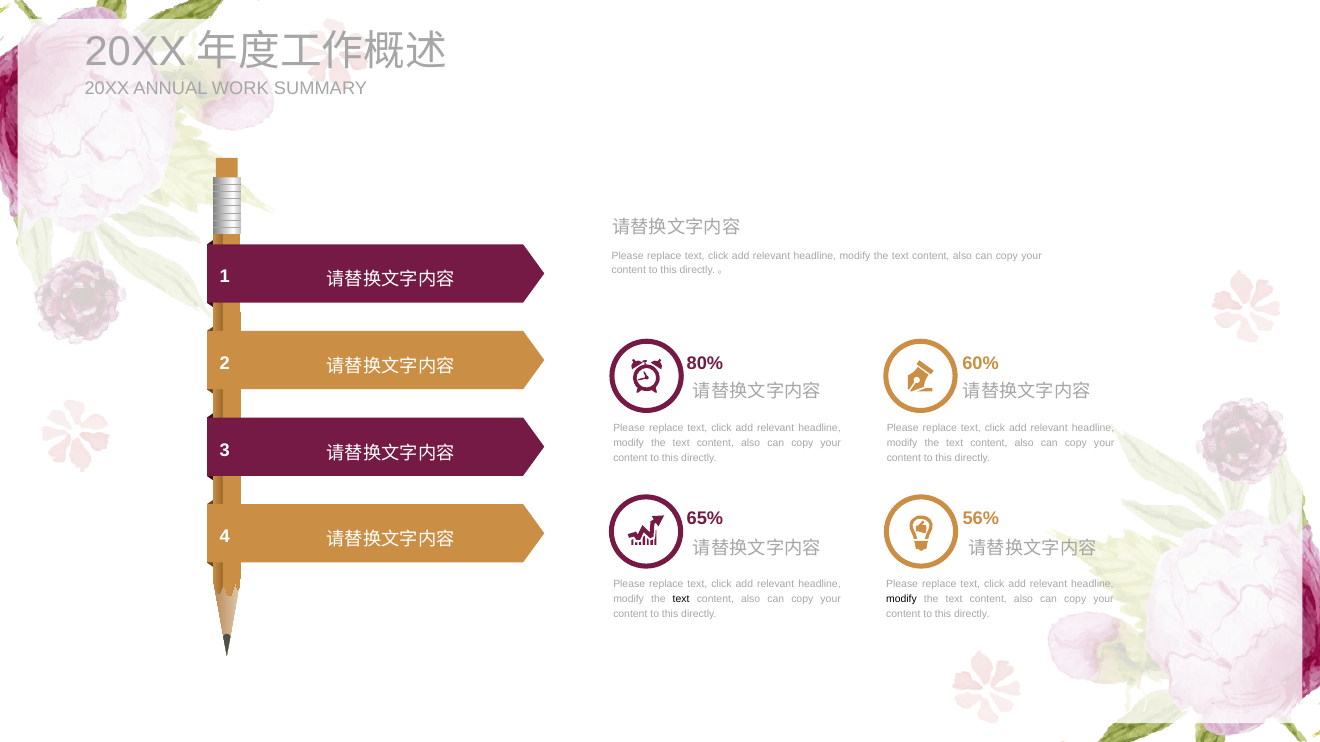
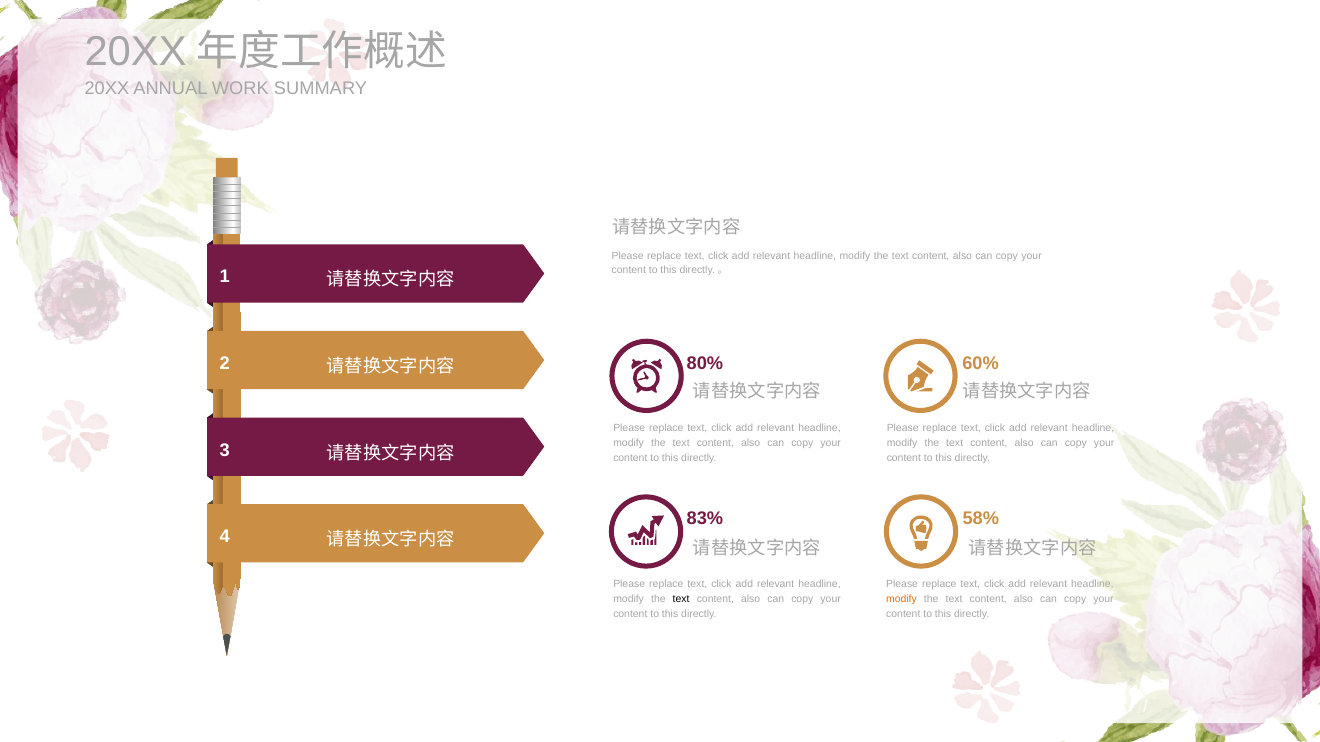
65%: 65% -> 83% (705, 519)
56%: 56% -> 58% (981, 519)
modify colour: black -> orange (901, 600)
